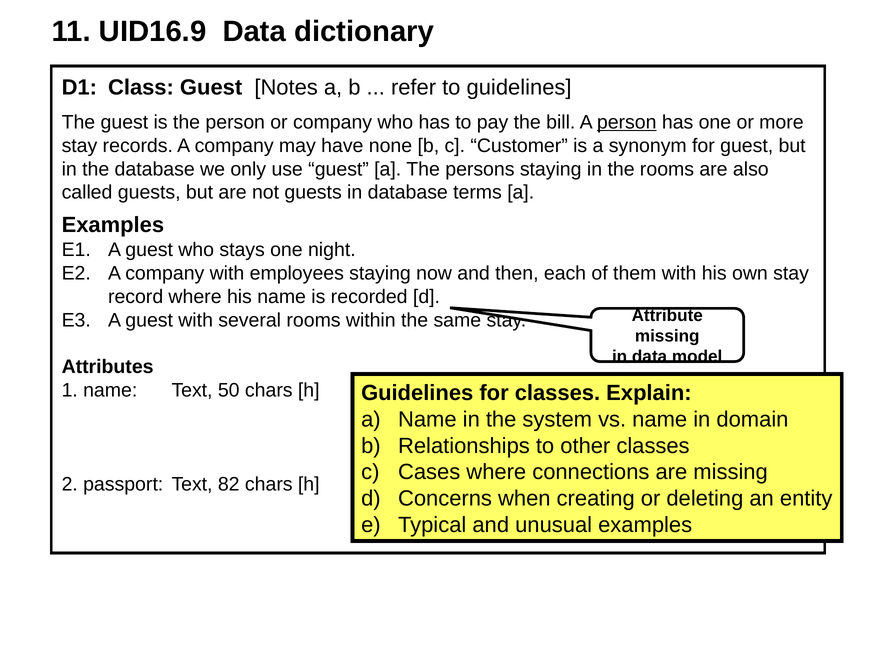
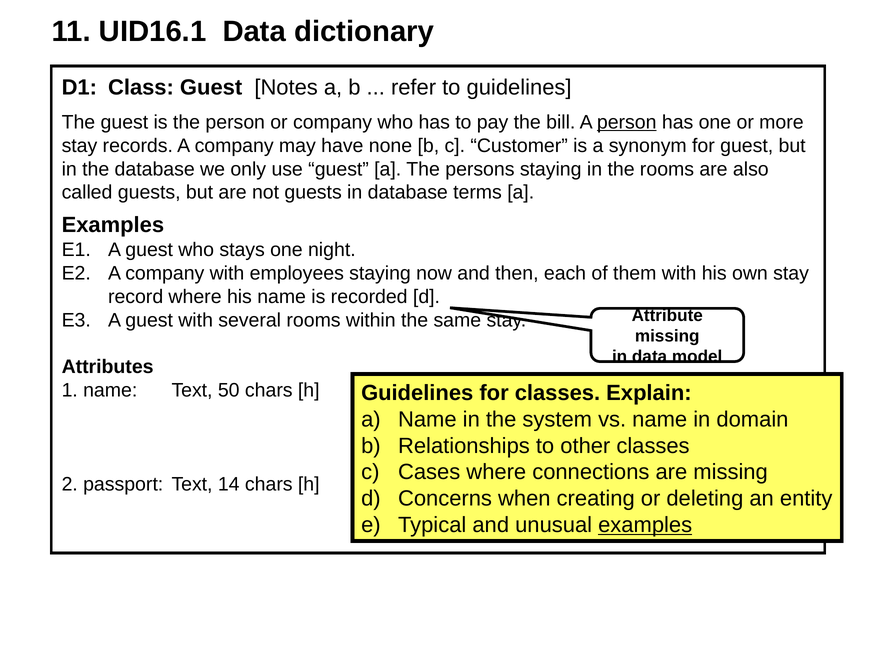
UID16.9: UID16.9 -> UID16.1 (153, 31)
82: 82 -> 14 (229, 484)
examples underline: none -> present (645, 524)
